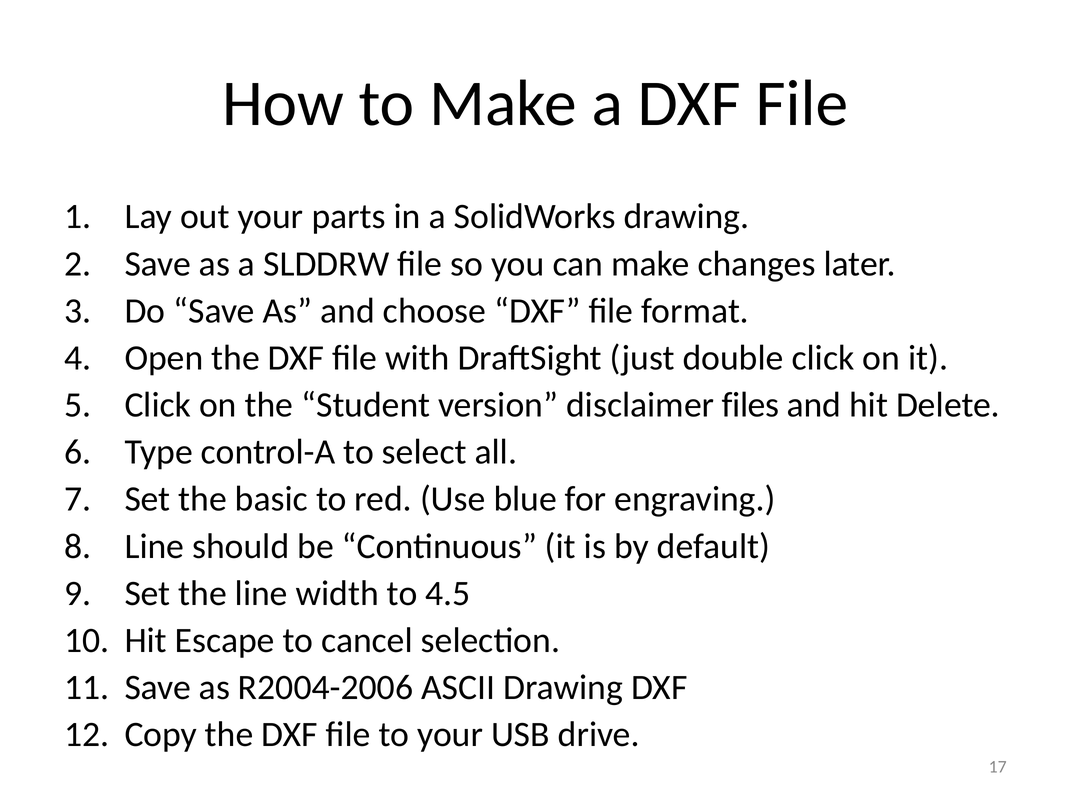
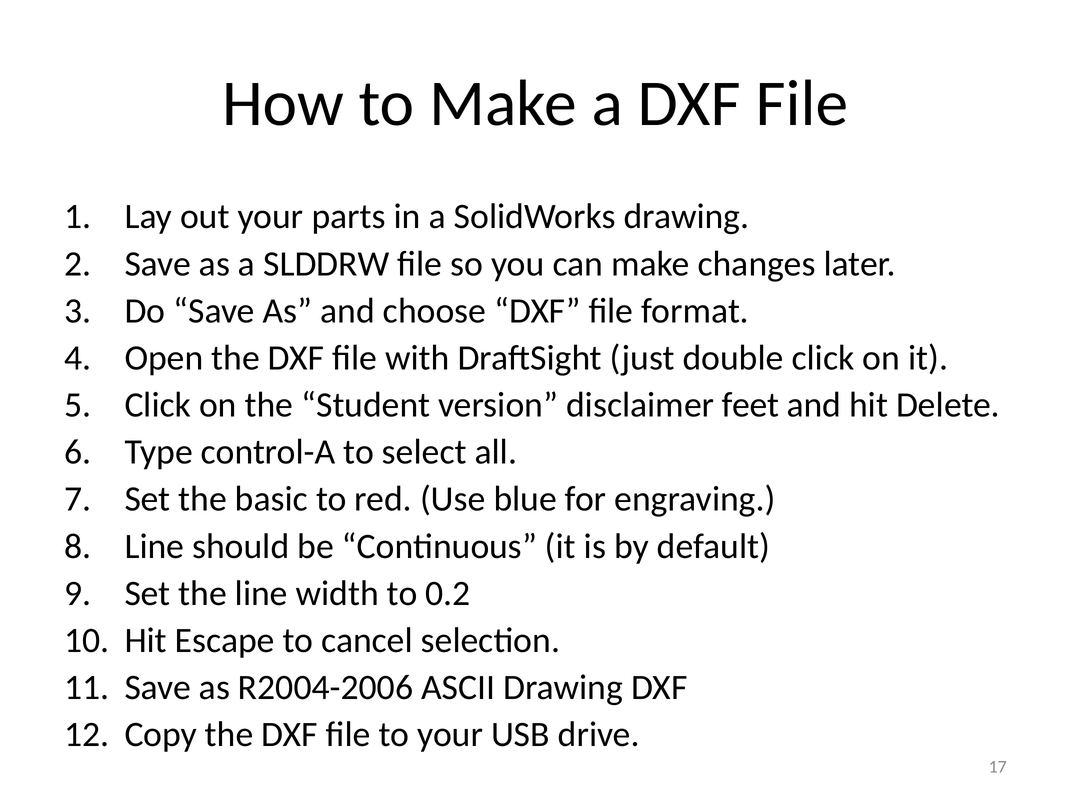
files: files -> feet (751, 405)
4.5: 4.5 -> 0.2 (448, 593)
